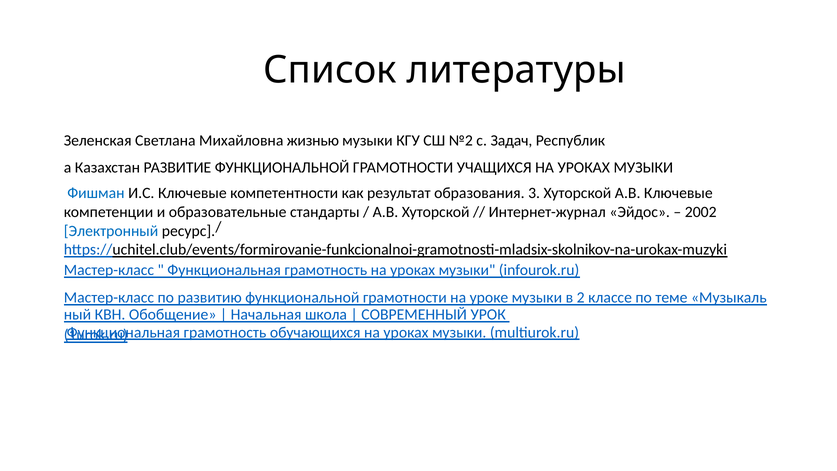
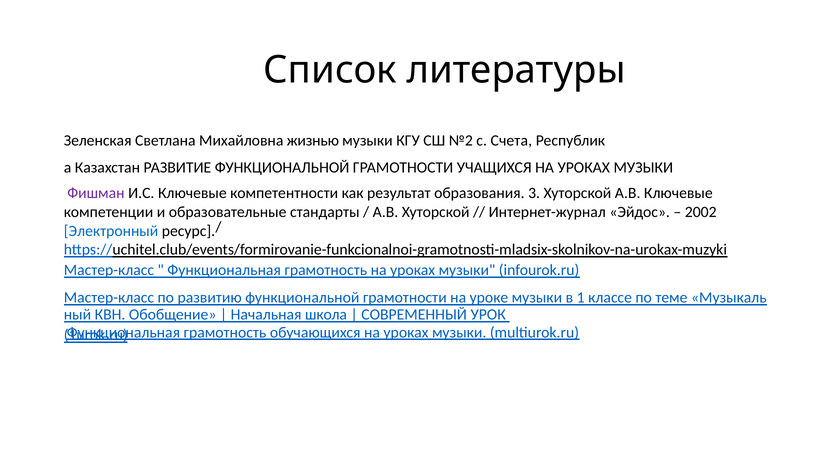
Задач: Задач -> Счета (511, 140)
Фишман colour: blue -> purple (96, 193)
2: 2 -> 1 (581, 298)
